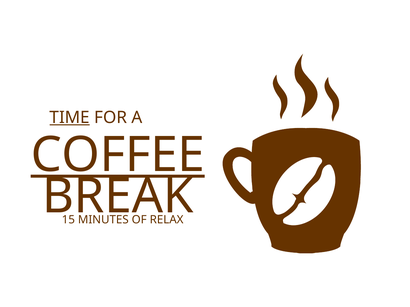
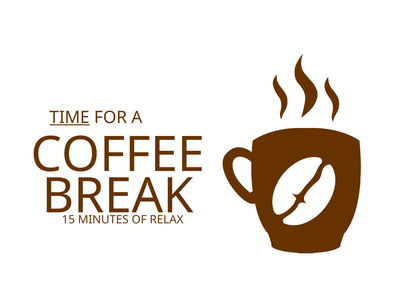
COFFEE underline: present -> none (118, 155)
